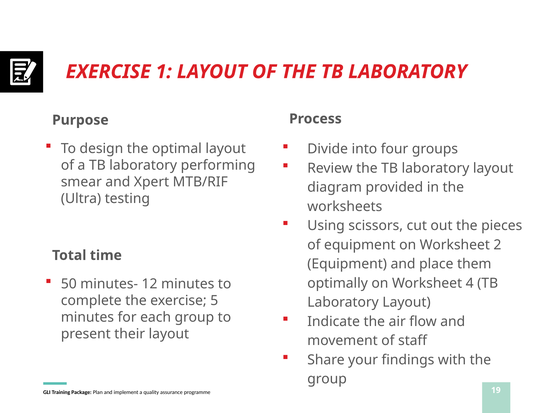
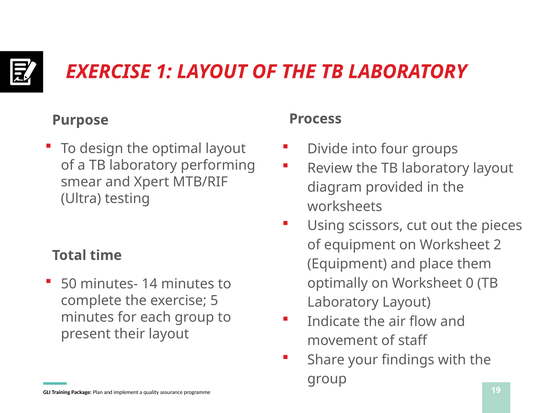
12: 12 -> 14 (150, 283)
4: 4 -> 0 (470, 283)
